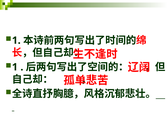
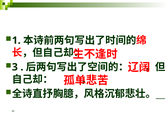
1: 1 -> 3 (15, 67)
